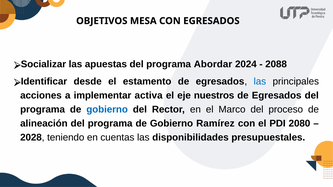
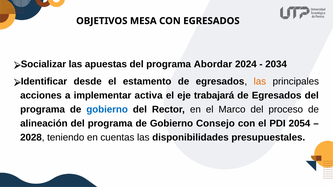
2088: 2088 -> 2034 (276, 64)
las colour: blue -> orange (260, 82)
nuestros: nuestros -> trabajará (214, 96)
Ramírez: Ramírez -> Consejo (215, 124)
2080: 2080 -> 2054 (299, 124)
